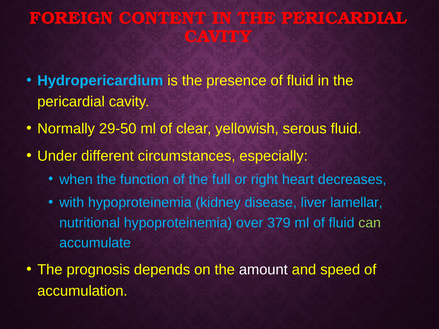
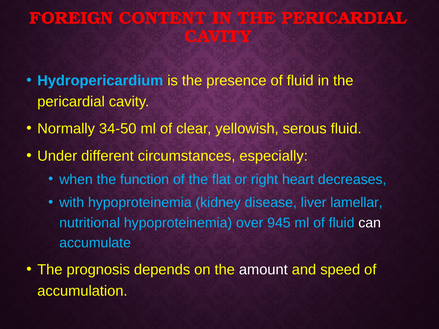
29-50: 29-50 -> 34-50 (118, 129)
full: full -> flat (221, 180)
379: 379 -> 945 (279, 223)
can colour: light green -> white (370, 223)
